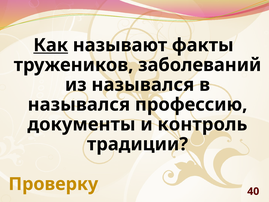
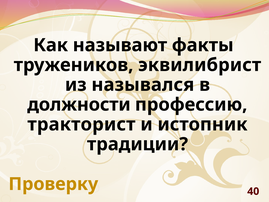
Как underline: present -> none (51, 45)
заболеваний: заболеваний -> эквилибрист (200, 65)
назывался: назывался -> должности (79, 104)
документы: документы -> тракторист (81, 124)
контроль: контроль -> истопник (202, 124)
